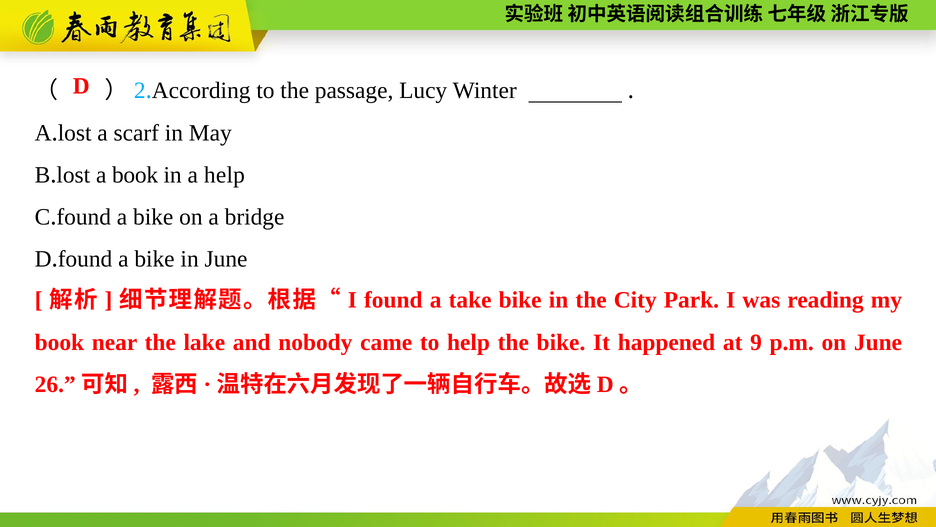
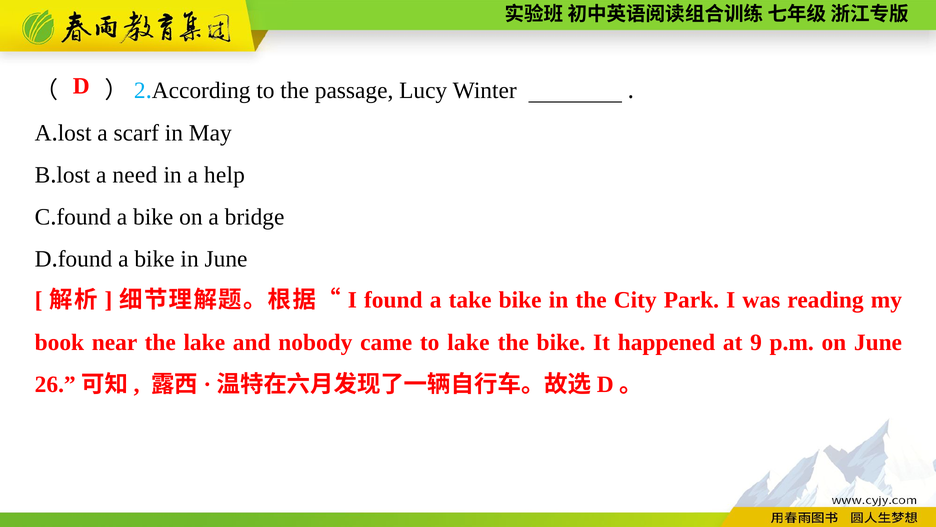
a book: book -> need (135, 175)
to help: help -> lake (468, 342)
